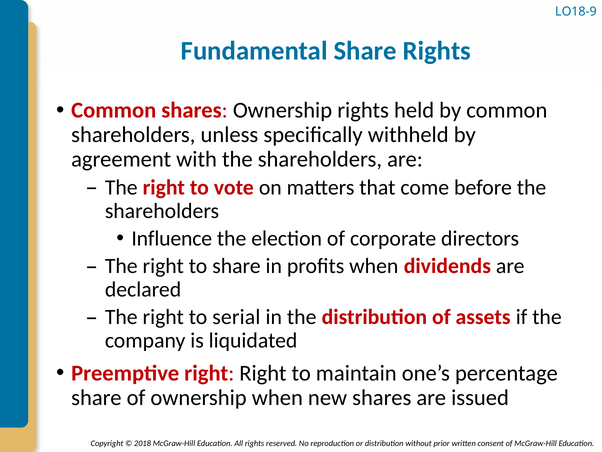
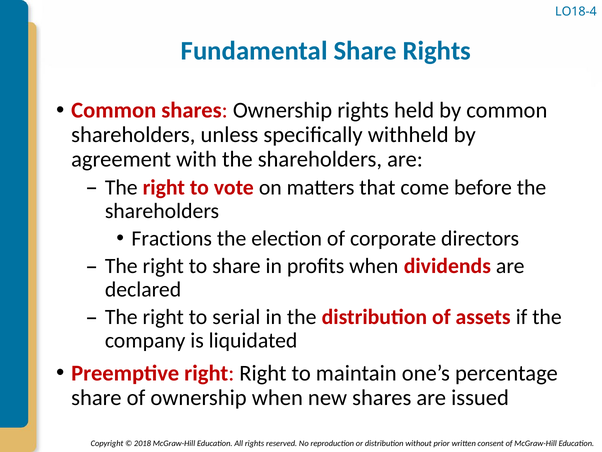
LO18-9: LO18-9 -> LO18-4 (576, 12)
Influence: Influence -> Fractions (172, 238)
